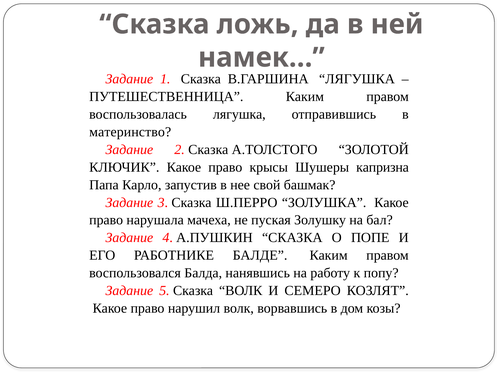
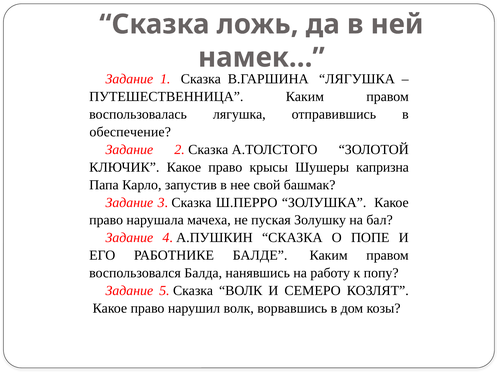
материнство: материнство -> обеспечение (130, 132)
